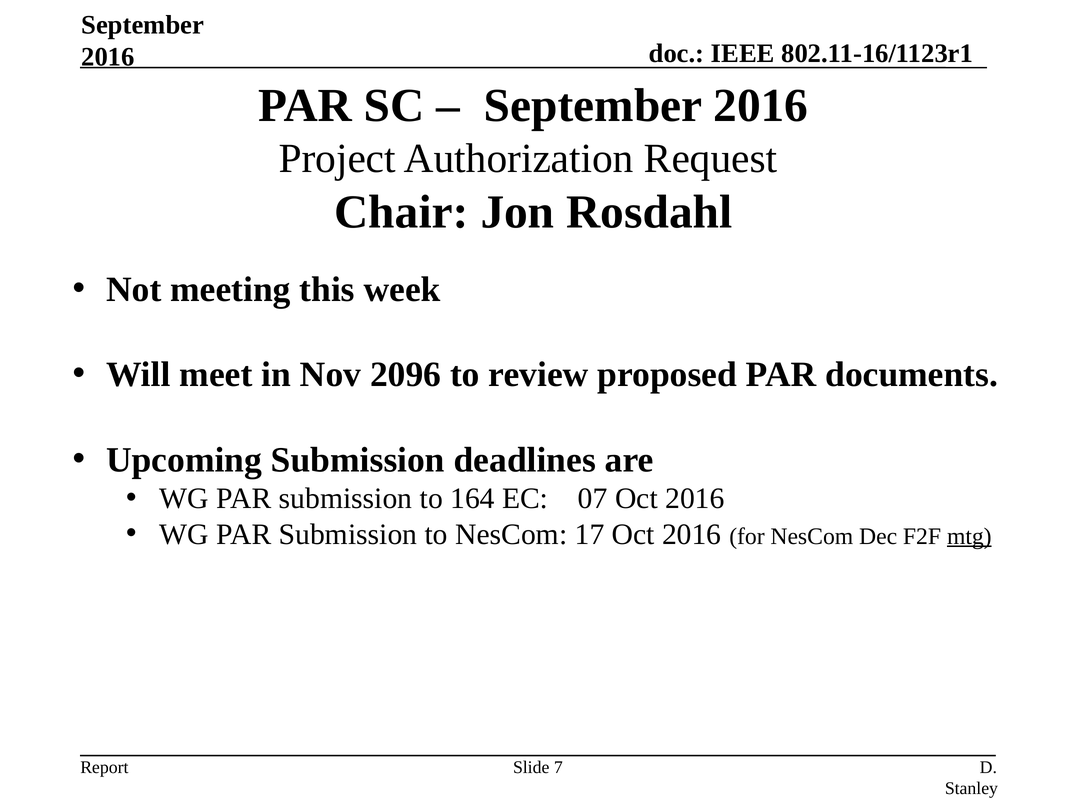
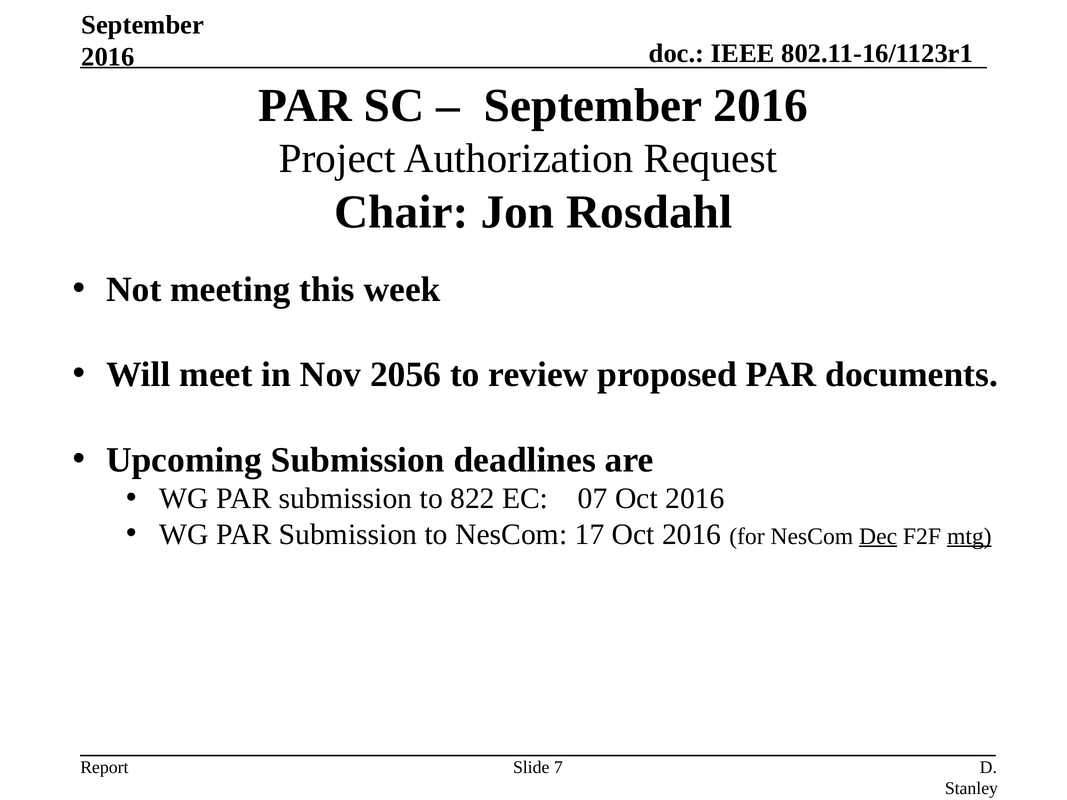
2096: 2096 -> 2056 (406, 375)
164: 164 -> 822 (472, 499)
Dec underline: none -> present (878, 536)
